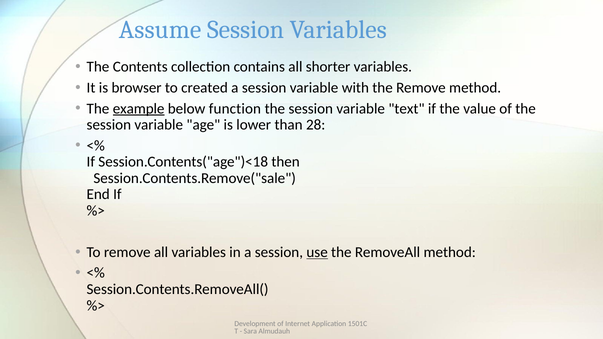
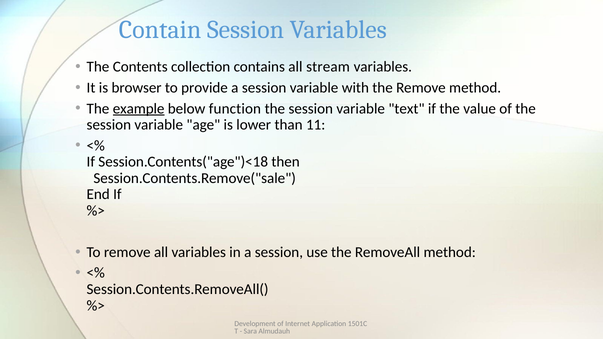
Assume: Assume -> Contain (160, 30)
shorter: shorter -> stream (328, 67)
created: created -> provide (205, 88)
28: 28 -> 11 (316, 125)
use underline: present -> none (317, 252)
